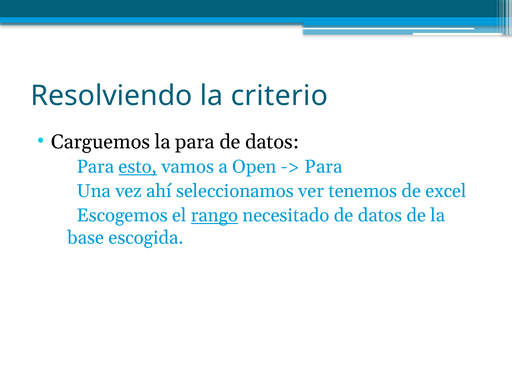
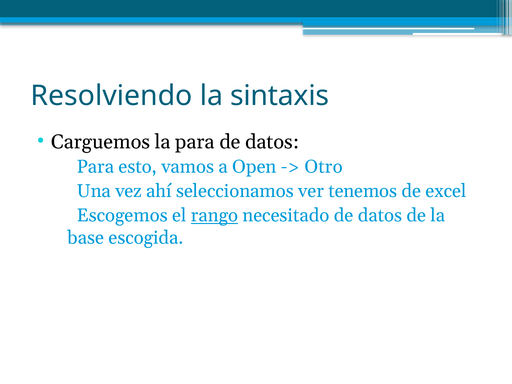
criterio: criterio -> sintaxis (280, 96)
esto underline: present -> none (138, 167)
Para: Para -> Otro (324, 167)
